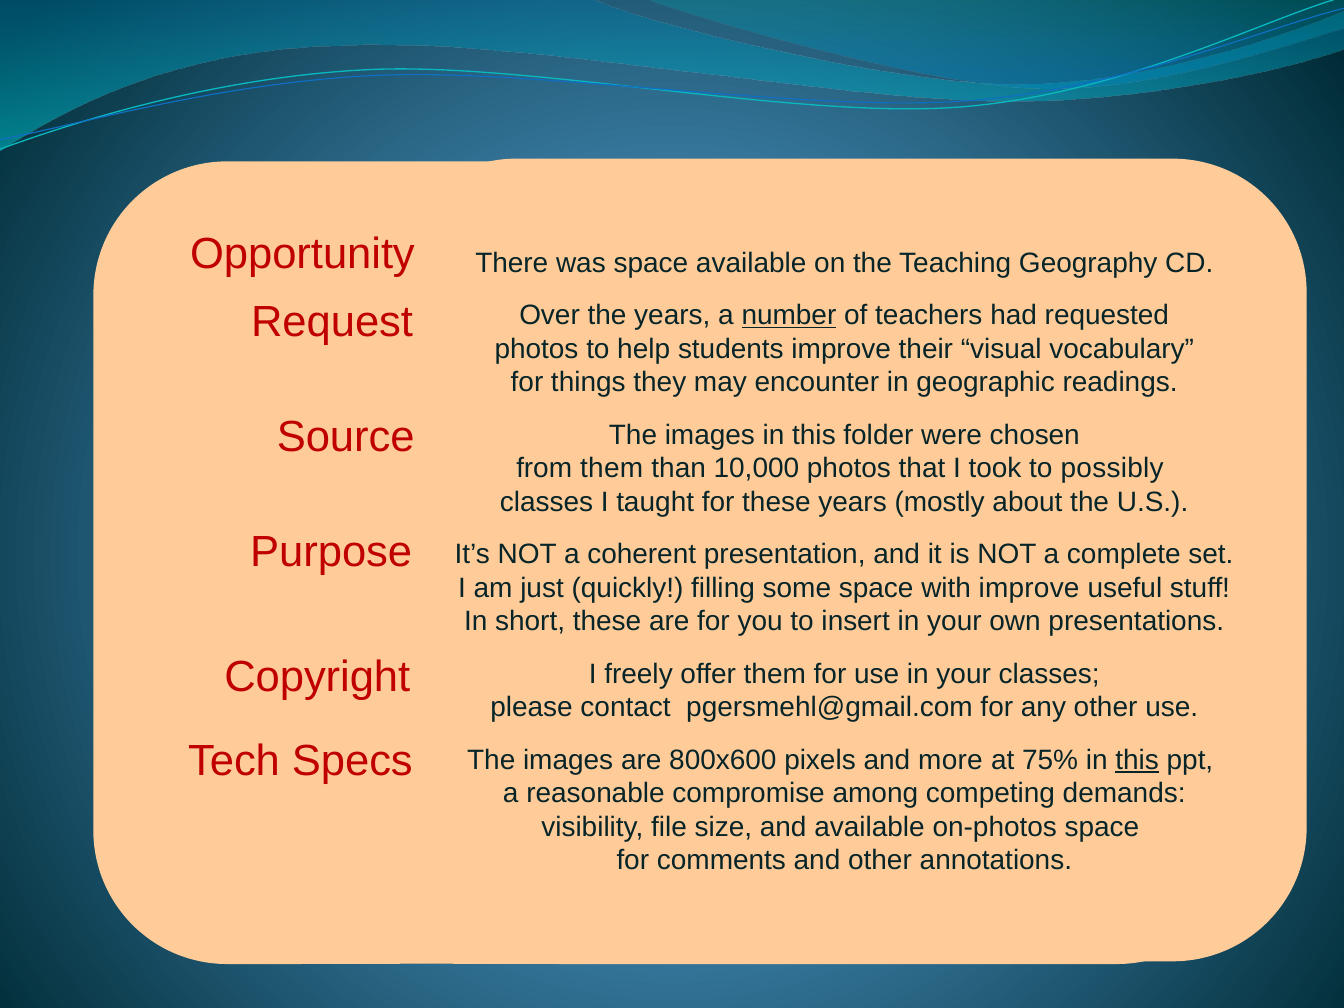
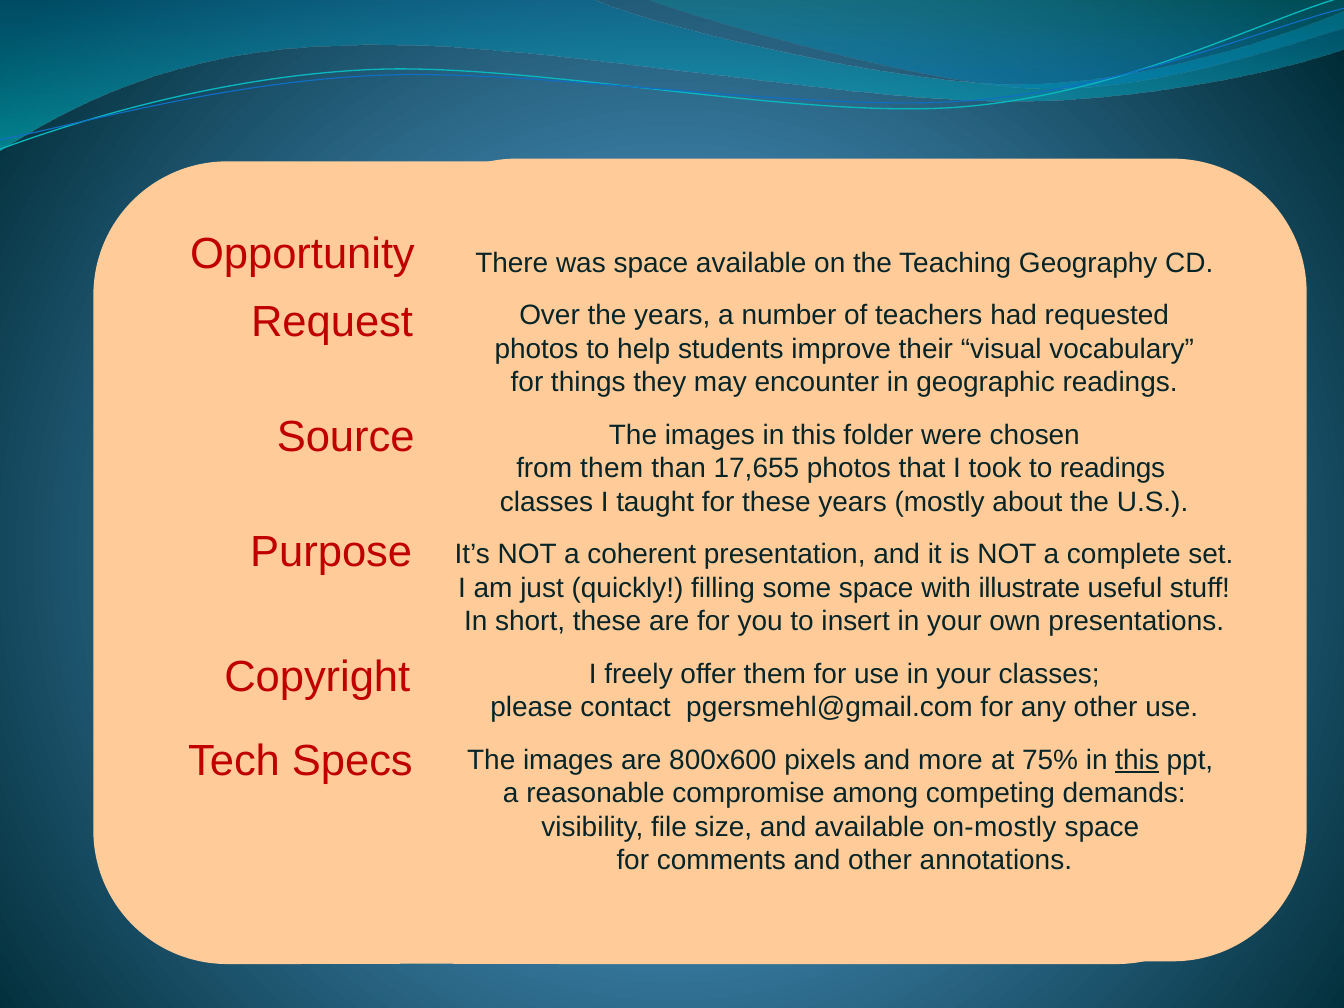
number underline: present -> none (789, 315)
10,000: 10,000 -> 17,655 (756, 469)
to possibly: possibly -> readings (1112, 469)
with improve: improve -> illustrate (1029, 588)
on-photos: on-photos -> on-mostly (995, 827)
